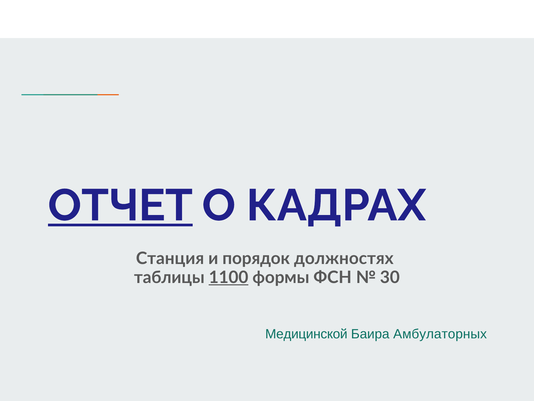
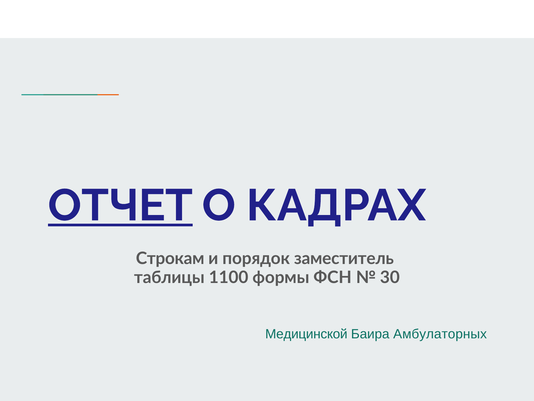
Станция: Станция -> Строкам (170, 258)
должностях: должностях -> заместитель (344, 258)
1100 underline: present -> none (229, 277)
